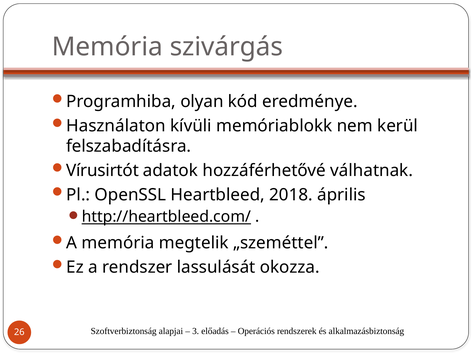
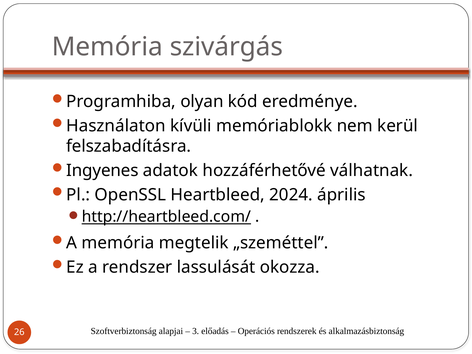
Vírusirtót: Vírusirtót -> Ingyenes (102, 170)
2018: 2018 -> 2024 (291, 195)
